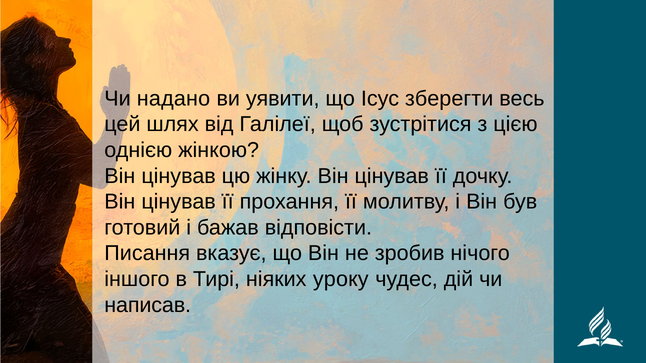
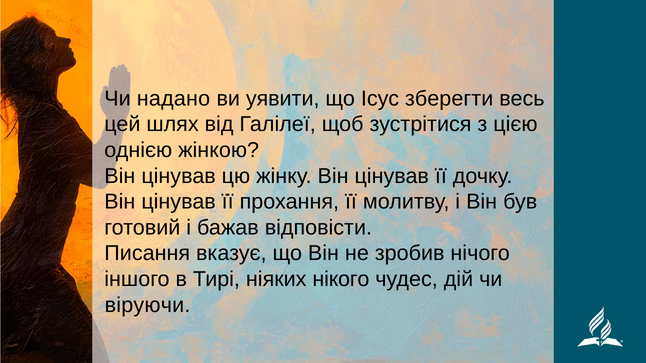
уроку: уроку -> нікого (341, 279)
написав: написав -> віруючи (148, 305)
